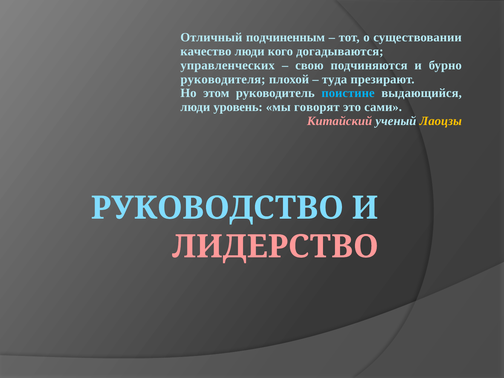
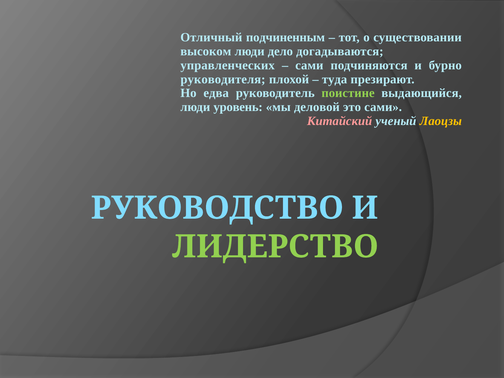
качество: качество -> высоком (206, 51)
кого: кого -> дело (280, 51)
свою: свою -> сами (309, 65)
этом: этом -> едва (216, 93)
поистине colour: light blue -> light green (348, 93)
говорят: говорят -> деловой (317, 107)
ЛИДЕРСТВО colour: pink -> light green (275, 247)
